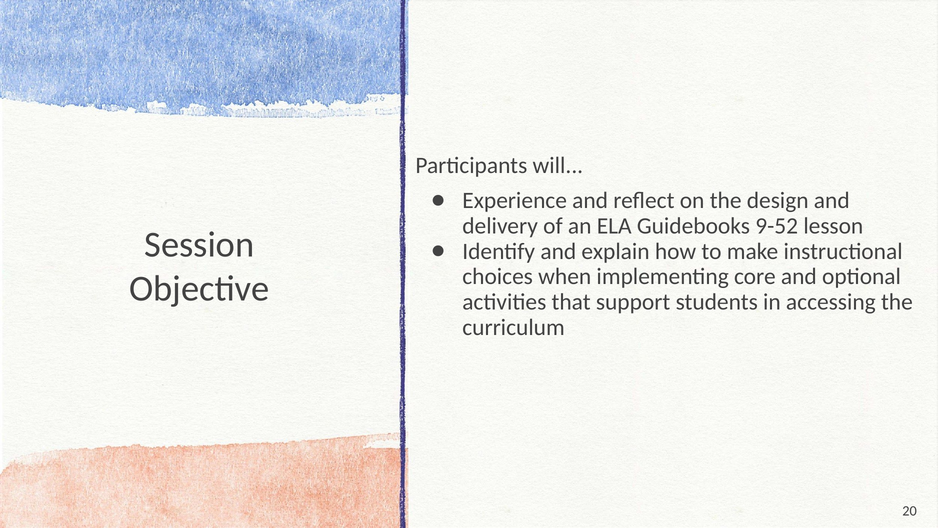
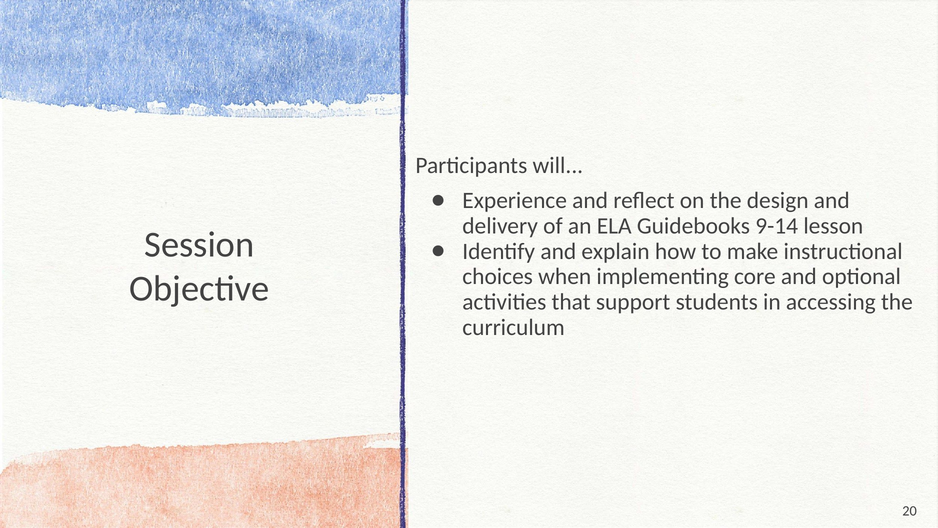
9-52: 9-52 -> 9-14 (777, 226)
